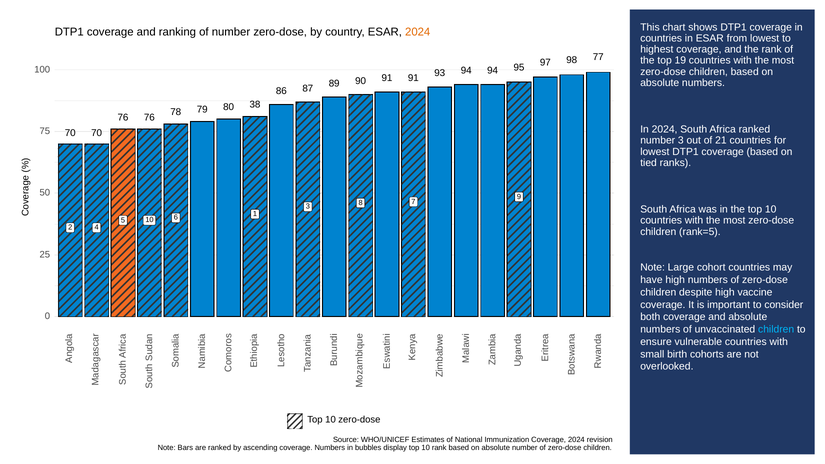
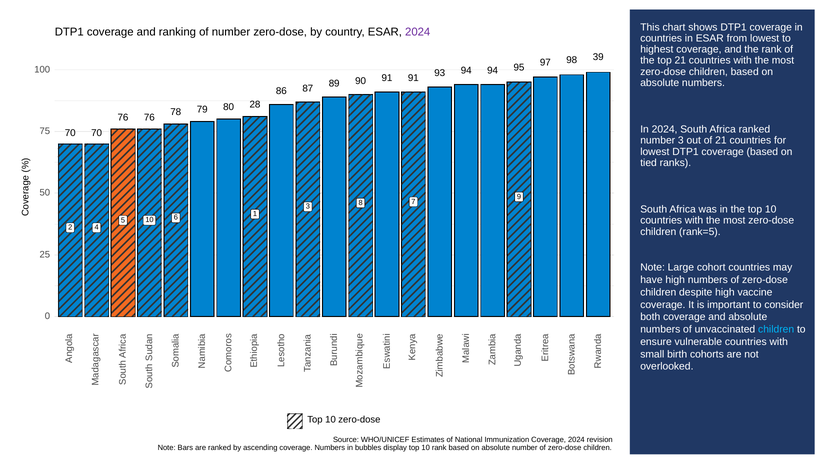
2024 colour: orange -> purple (418, 32)
top 19: 19 -> 21 (680, 61)
77: 77 -> 39 (598, 57)
38: 38 -> 28 (255, 104)
